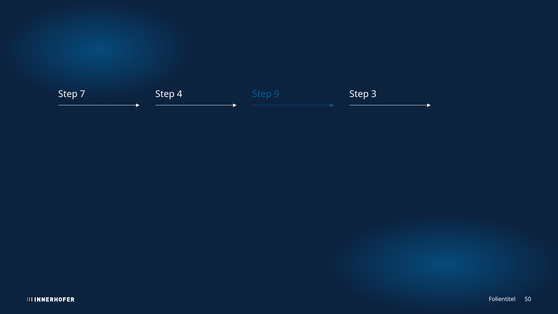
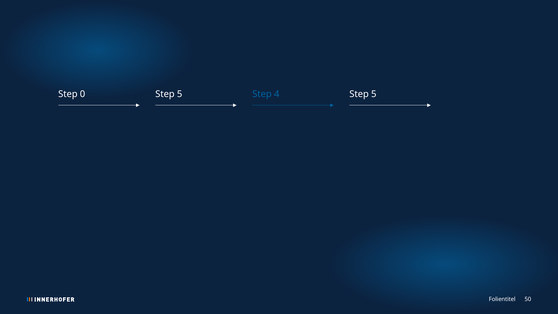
7: 7 -> 0 (83, 94)
4: 4 -> 5 (180, 94)
9: 9 -> 4 (277, 94)
3: 3 -> 5 (374, 94)
